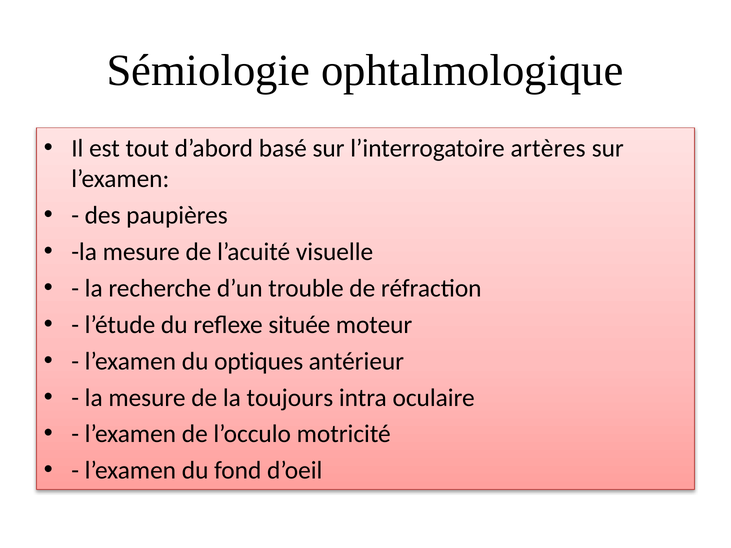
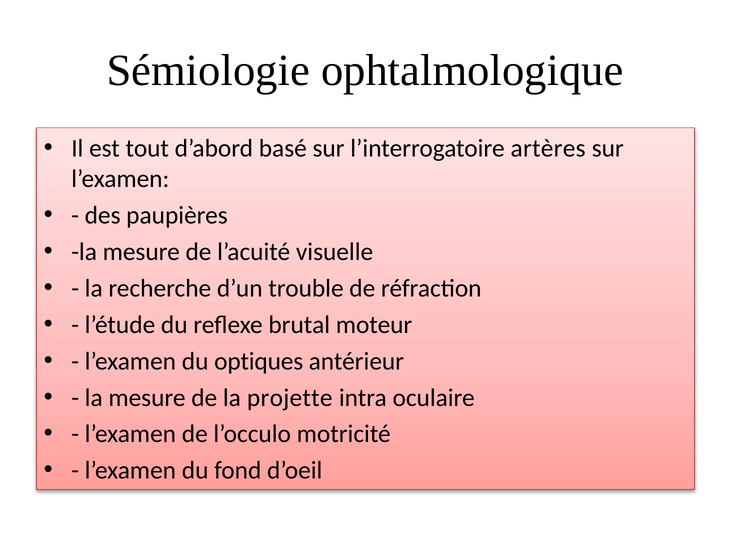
située: située -> brutal (299, 325)
toujours: toujours -> projette (290, 398)
